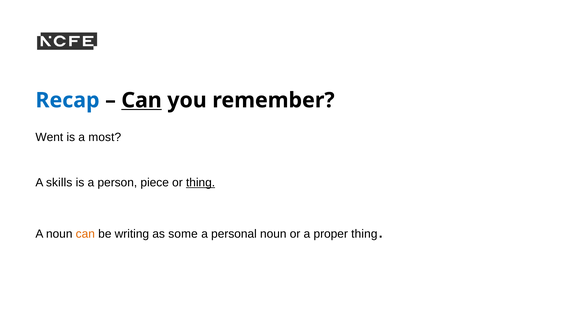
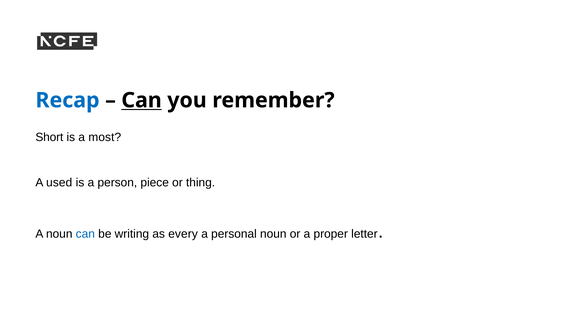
Went: Went -> Short (49, 137)
skills: skills -> used (59, 182)
thing underline: present -> none (201, 182)
can colour: orange -> blue (85, 234)
some: some -> every (183, 234)
proper thing: thing -> letter (364, 234)
